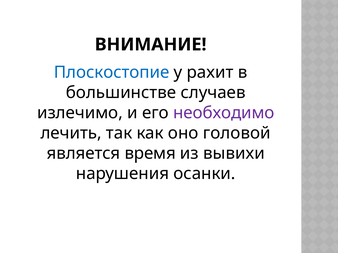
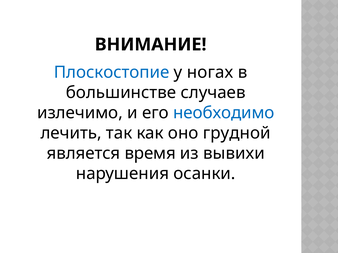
рахит: рахит -> ногах (210, 72)
необходимо colour: purple -> blue (224, 113)
головой: головой -> грудной (237, 133)
